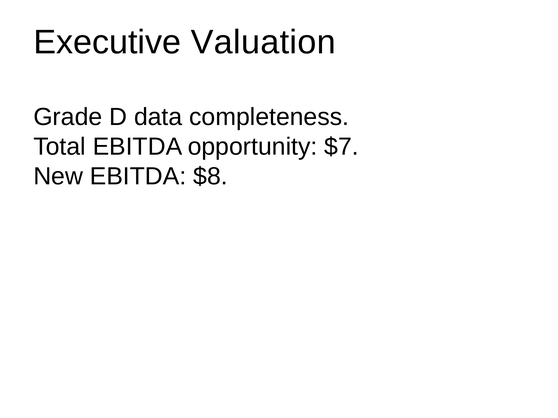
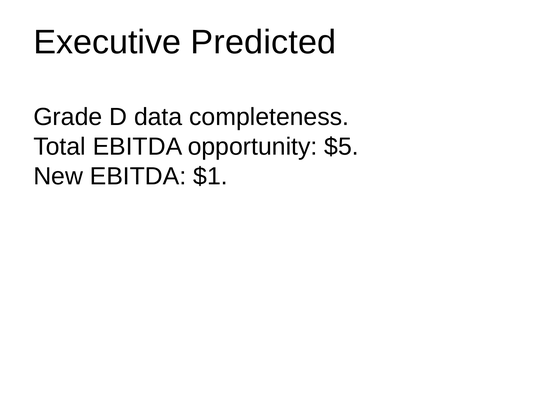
Valuation: Valuation -> Predicted (263, 42)
$7: $7 -> $5 (341, 147)
$8: $8 -> $1 (211, 177)
